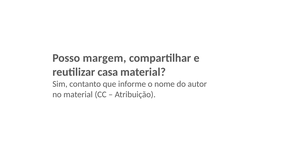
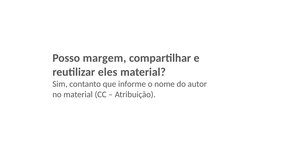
casa: casa -> eles (108, 72)
